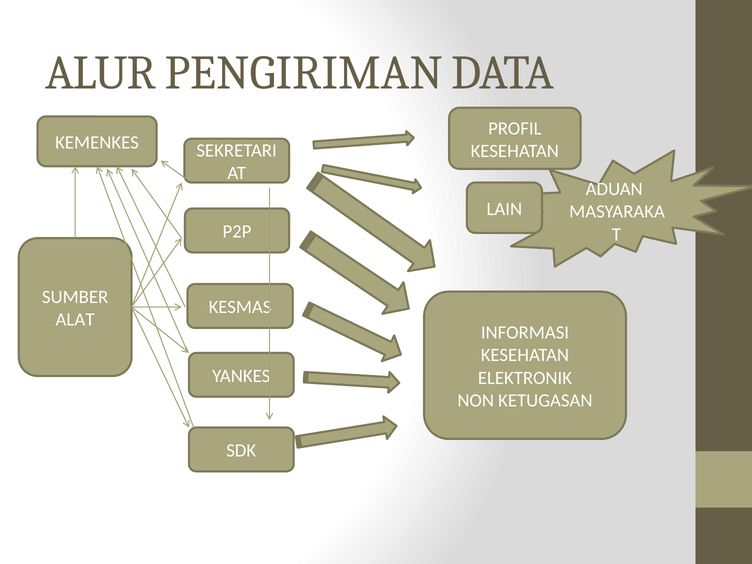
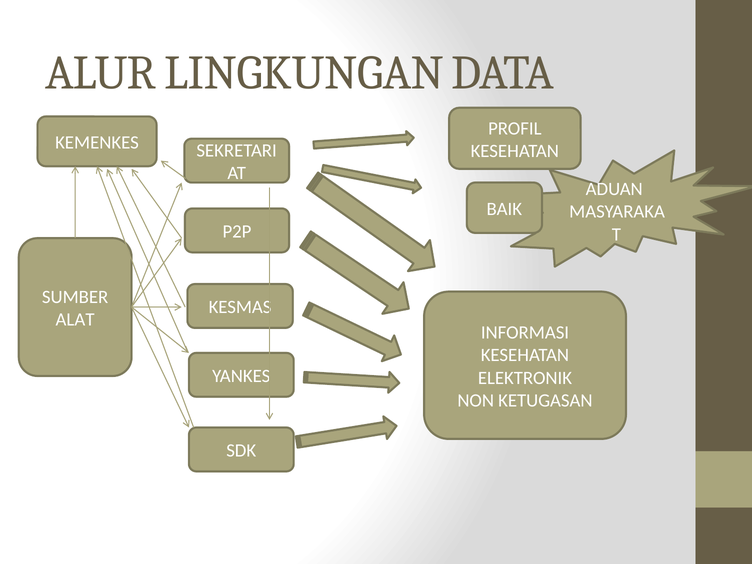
PENGIRIMAN: PENGIRIMAN -> LINGKUNGAN (304, 73)
LAIN: LAIN -> BAIK (504, 209)
